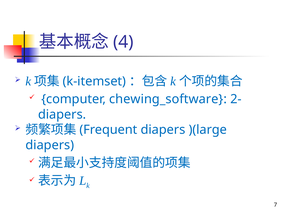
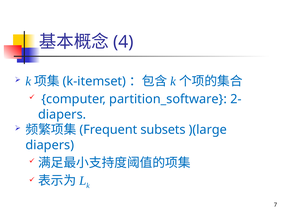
chewing_software: chewing_software -> partition_software (168, 99)
diapers: diapers -> subsets (163, 129)
